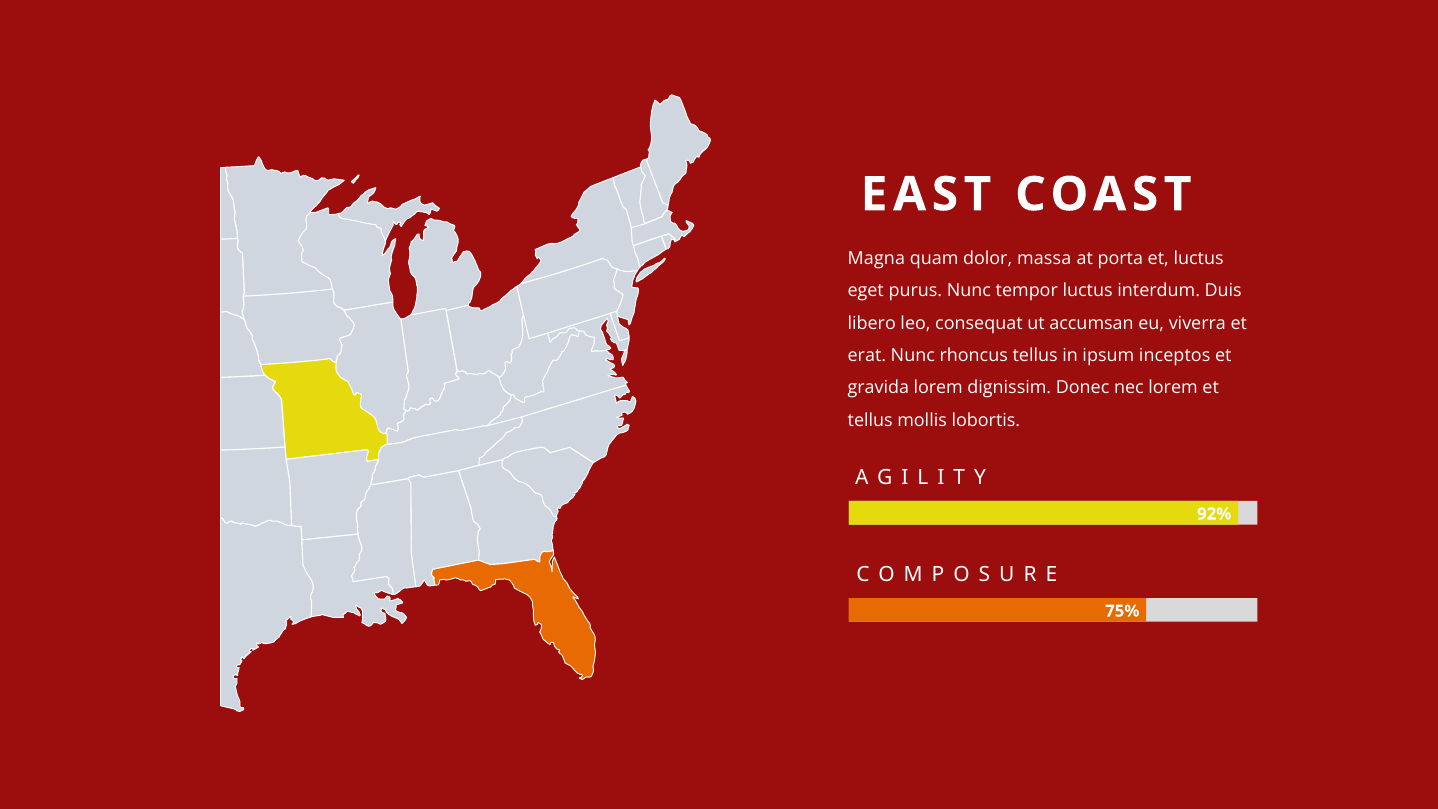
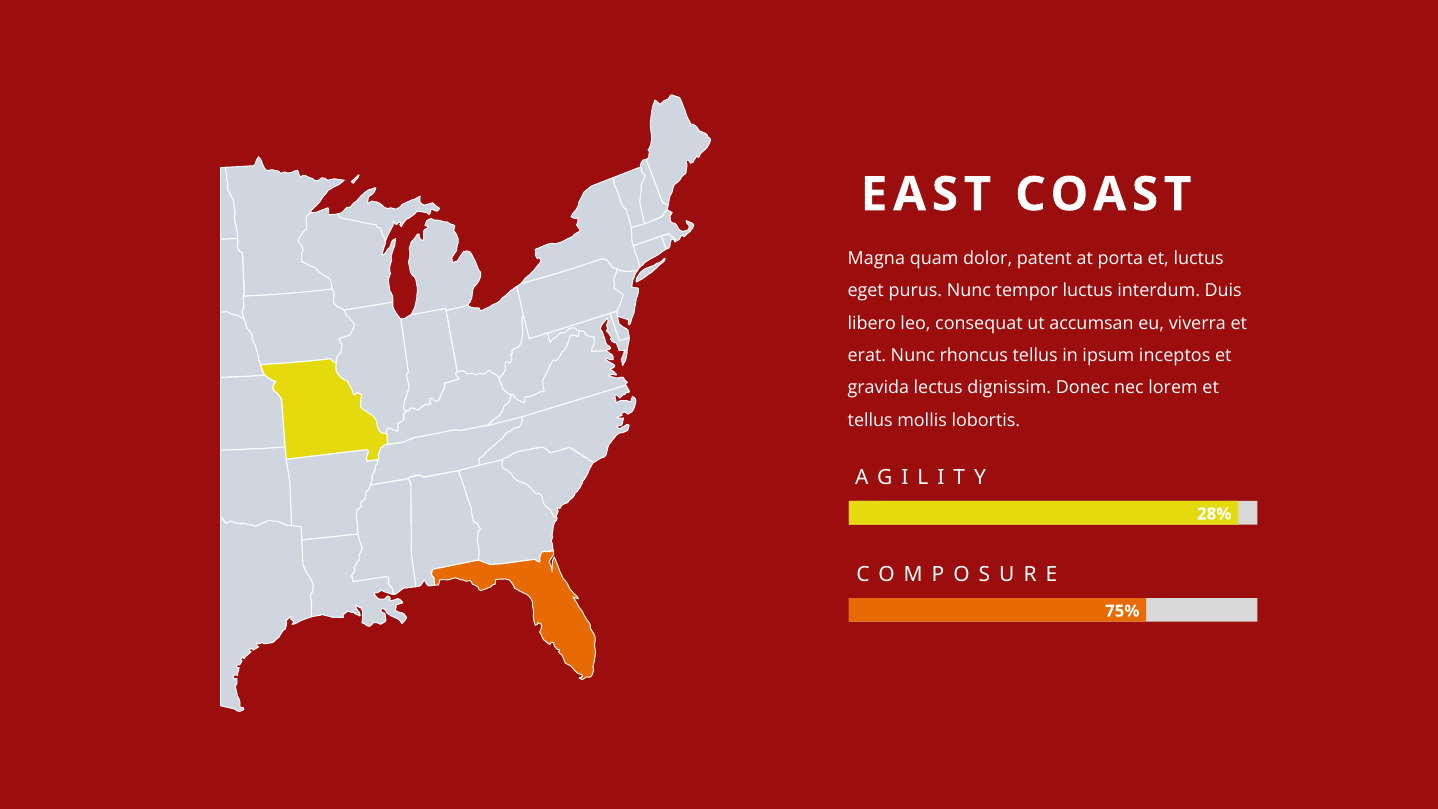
massa: massa -> patent (1044, 259)
gravida lorem: lorem -> lectus (938, 388)
92%: 92% -> 28% (1214, 514)
